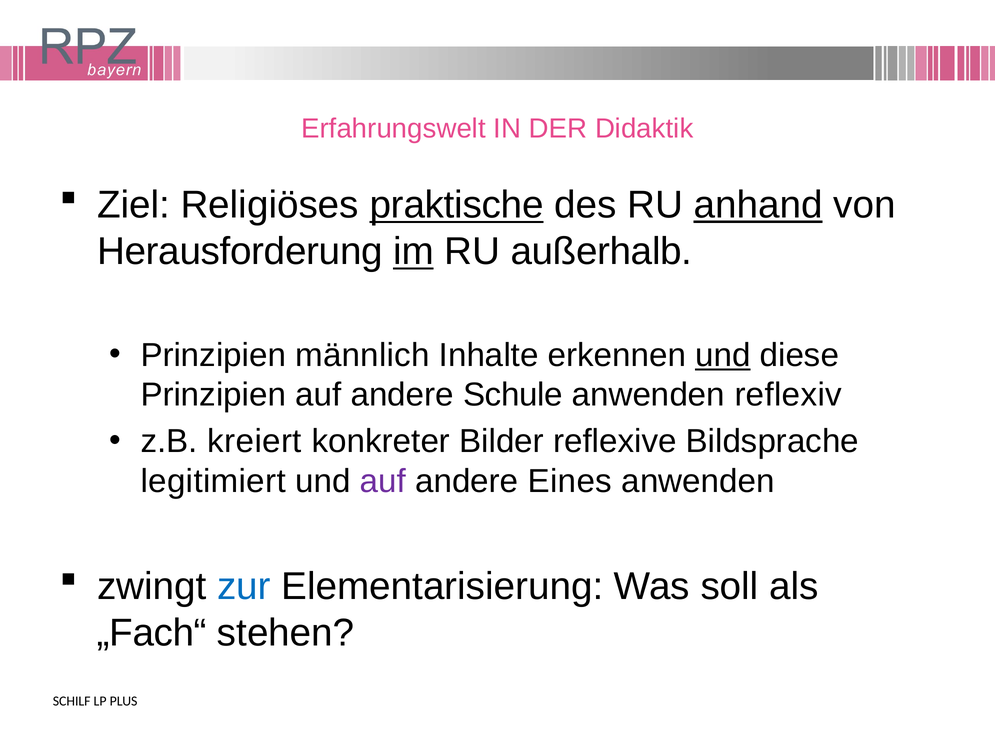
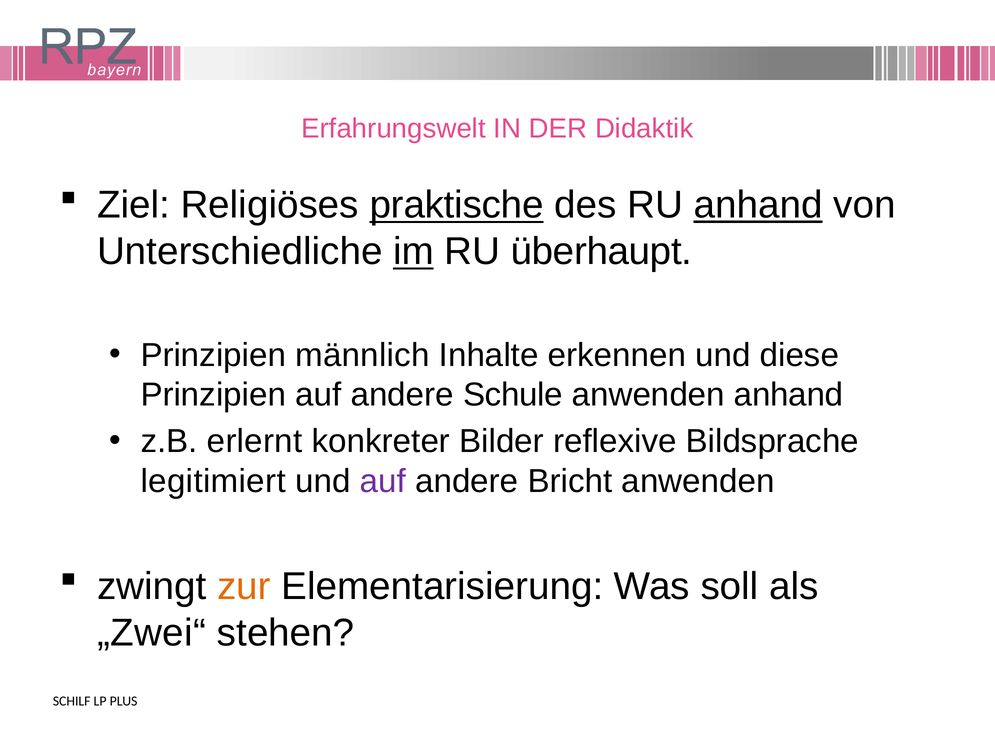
Herausforderung: Herausforderung -> Unterschiedliche (240, 251)
außerhalb: außerhalb -> überhaupt (601, 251)
und underline: present -> none (723, 355)
anwenden reflexiv: reflexiv -> anhand (789, 395)
kreiert: kreiert -> erlernt (255, 441)
Eines: Eines -> Bricht (570, 481)
zur colour: blue -> orange (244, 586)
„Fach“: „Fach“ -> „Zwei“ (152, 632)
